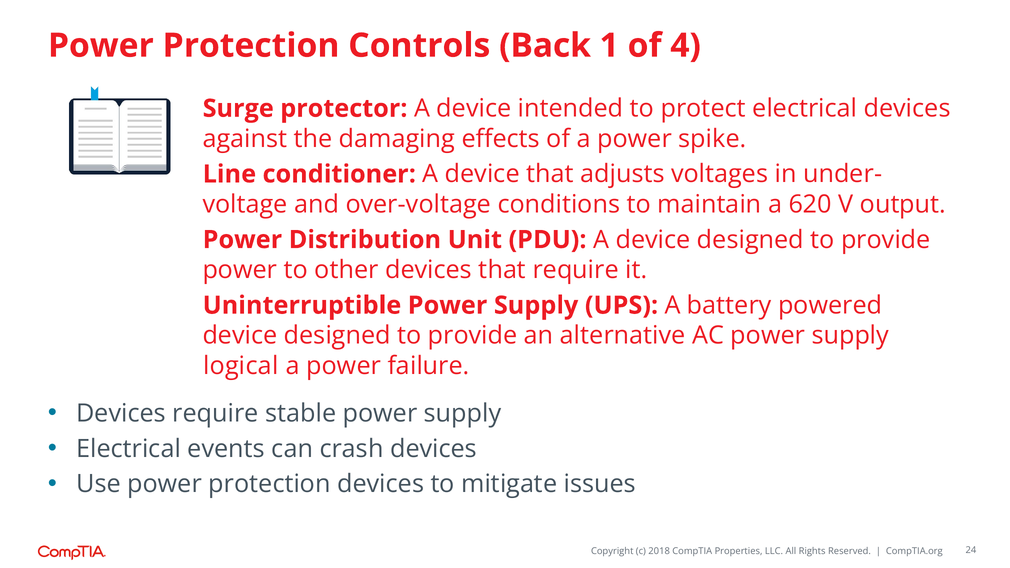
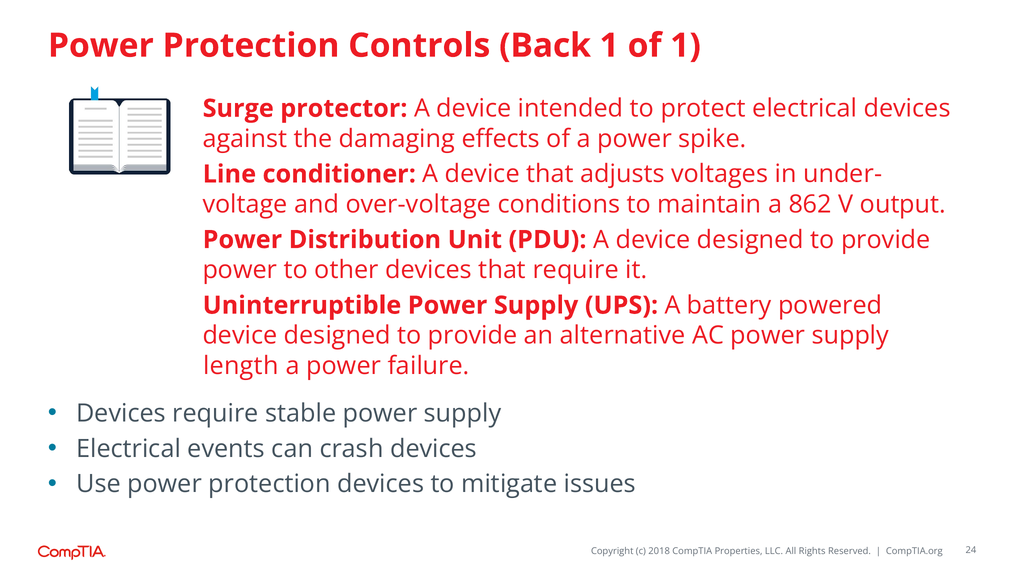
of 4: 4 -> 1 (686, 46)
620: 620 -> 862 (810, 204)
logical: logical -> length (241, 366)
